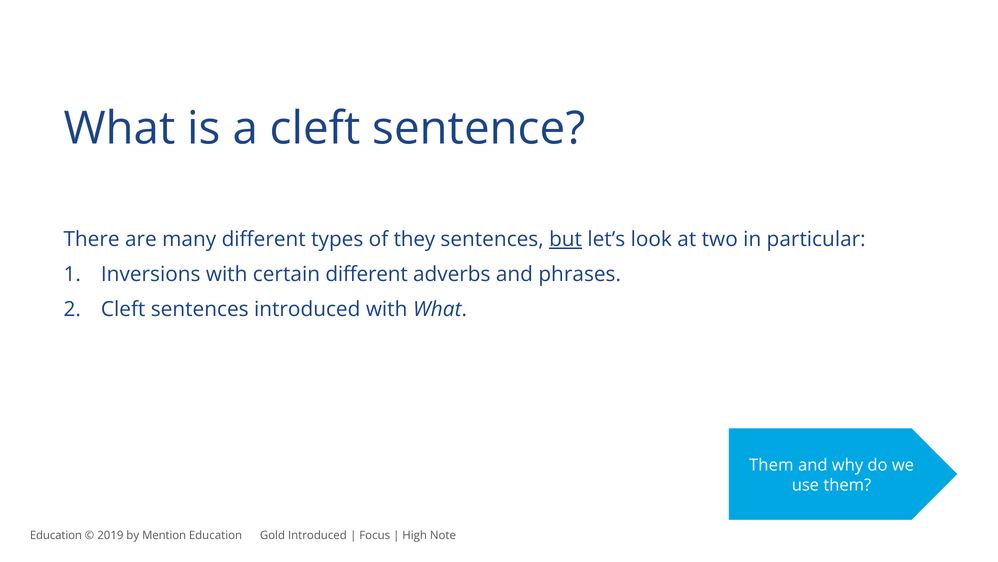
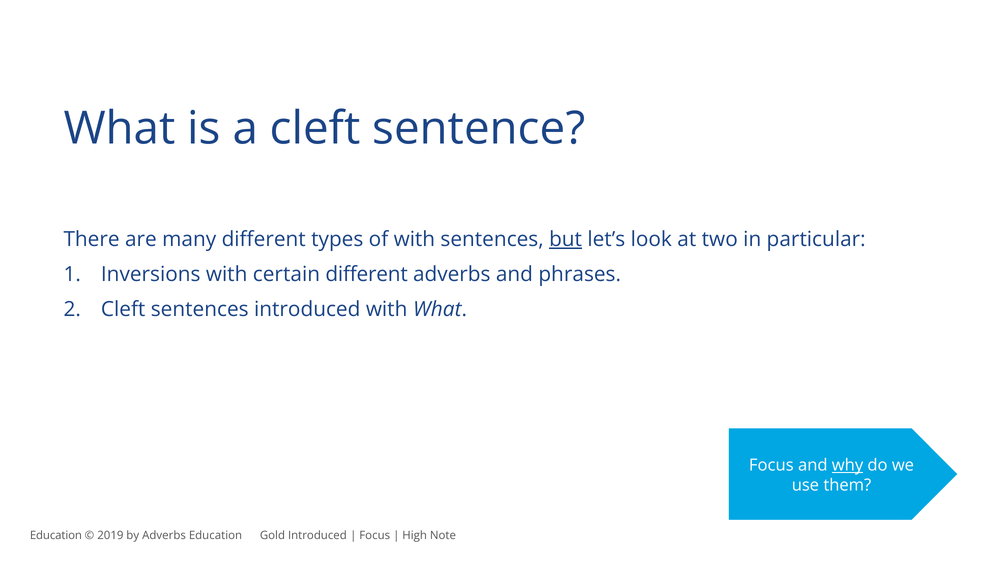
of they: they -> with (414, 239)
Them: Them -> Focus (771, 465)
why underline: none -> present (848, 465)
by Mention: Mention -> Adverbs (164, 535)
